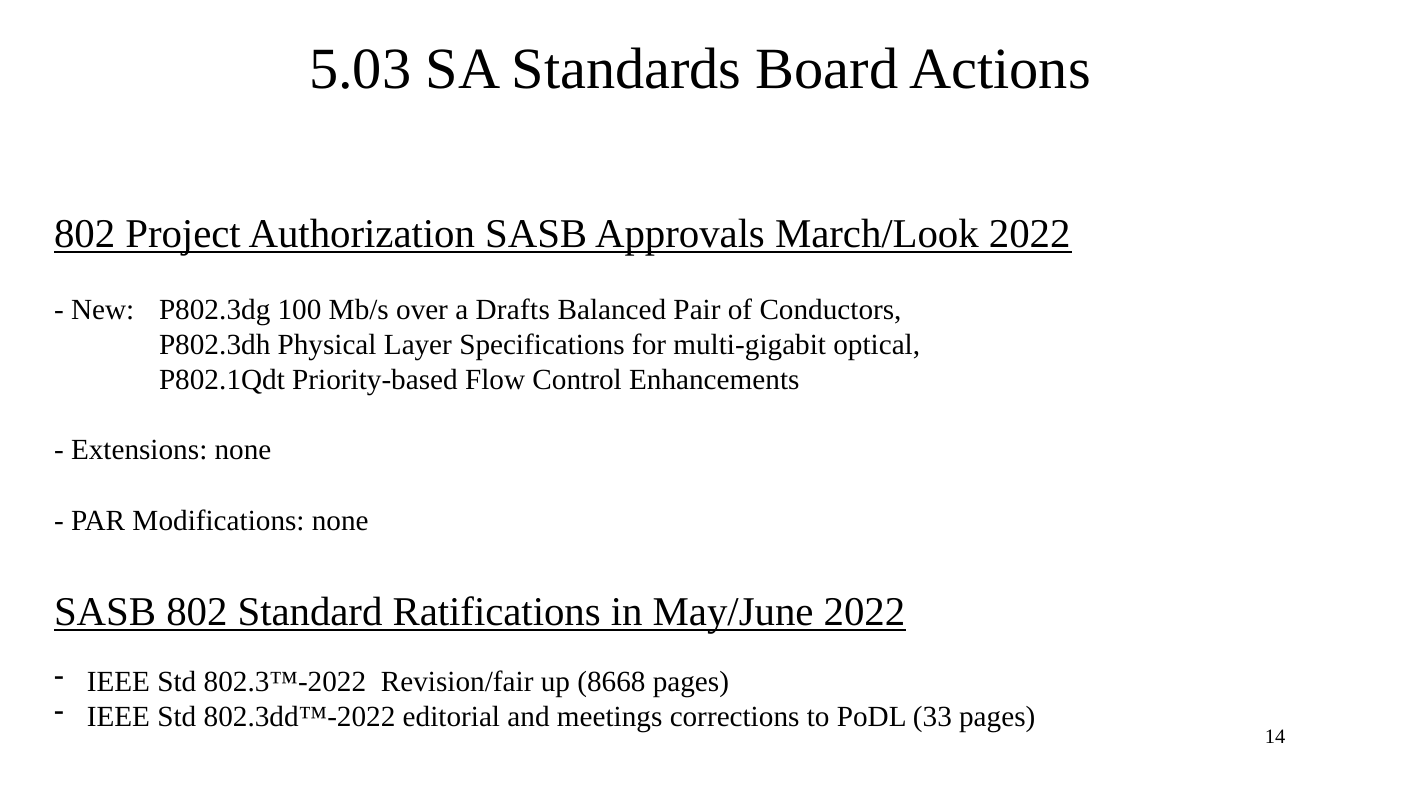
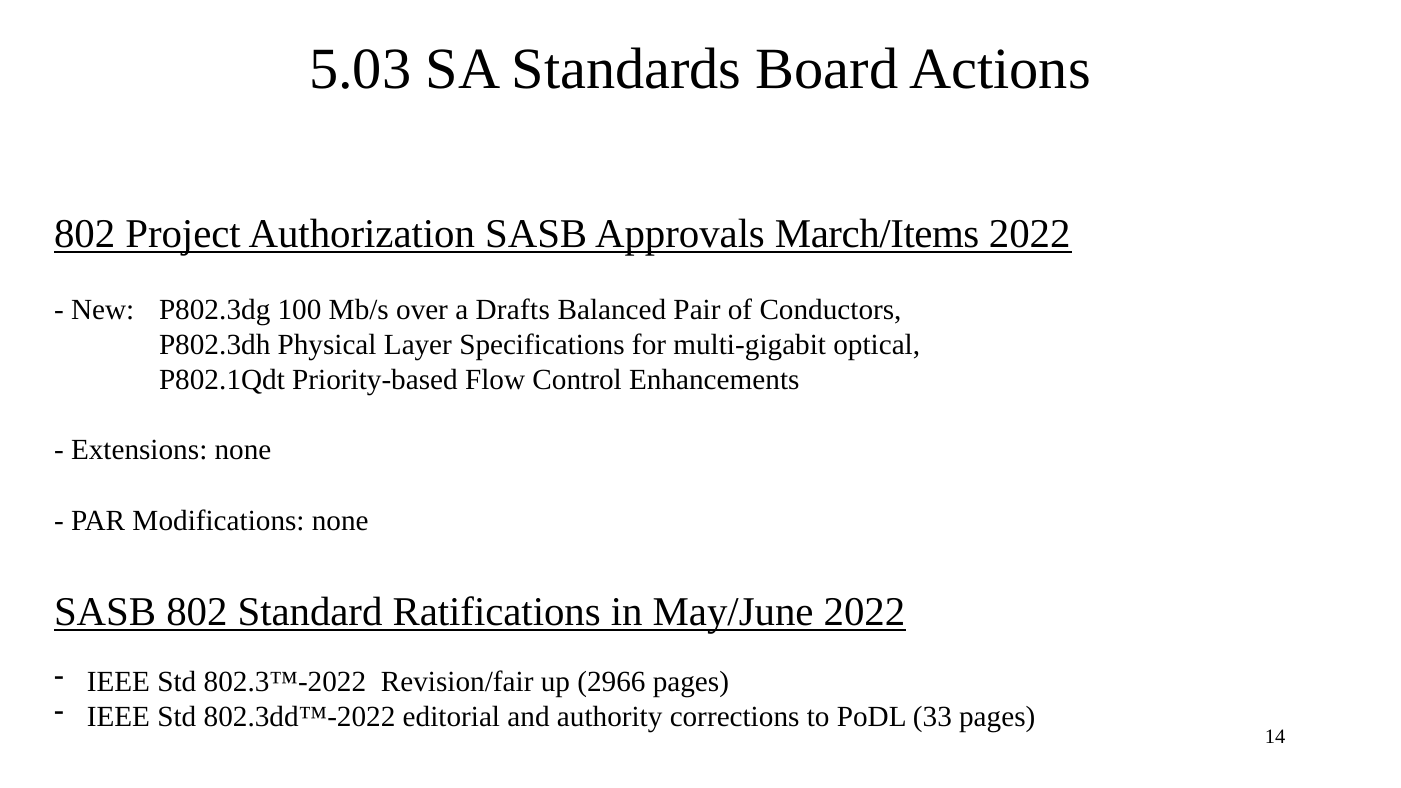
March/Look: March/Look -> March/Items (877, 234)
8668: 8668 -> 2966 (611, 682)
meetings: meetings -> authority (610, 717)
